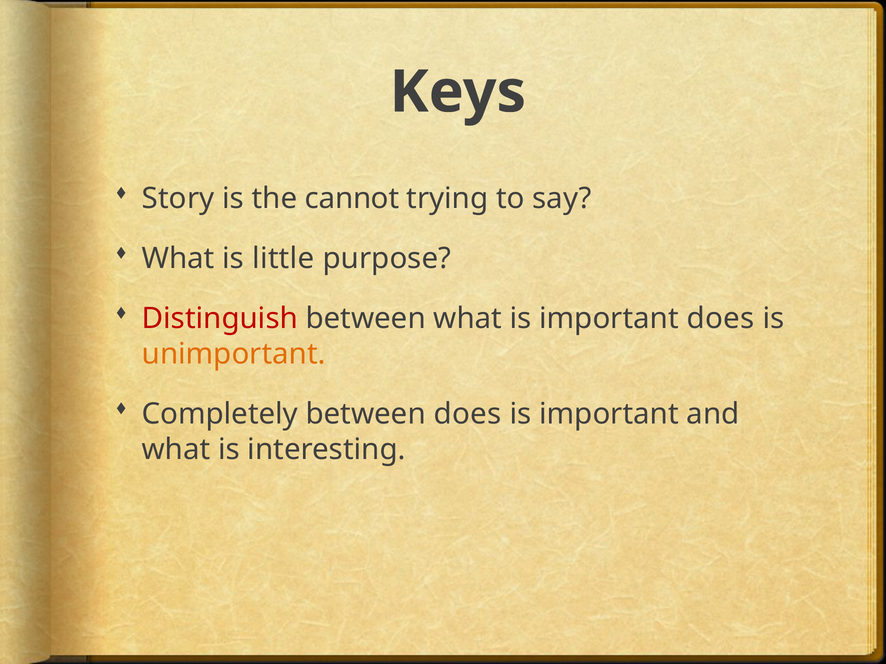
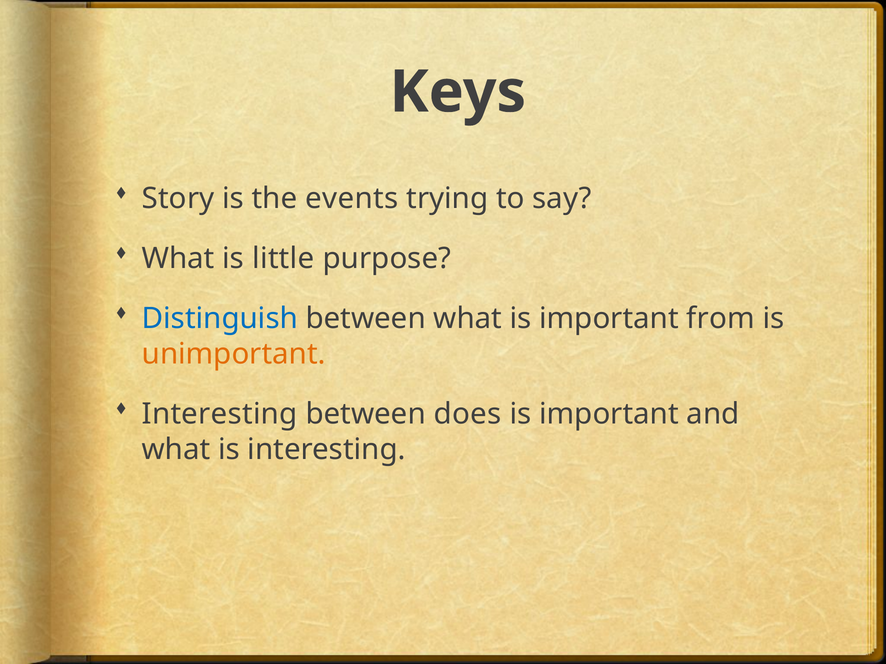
cannot: cannot -> events (352, 199)
Distinguish colour: red -> blue (220, 319)
important does: does -> from (721, 319)
Completely: Completely -> Interesting (220, 414)
